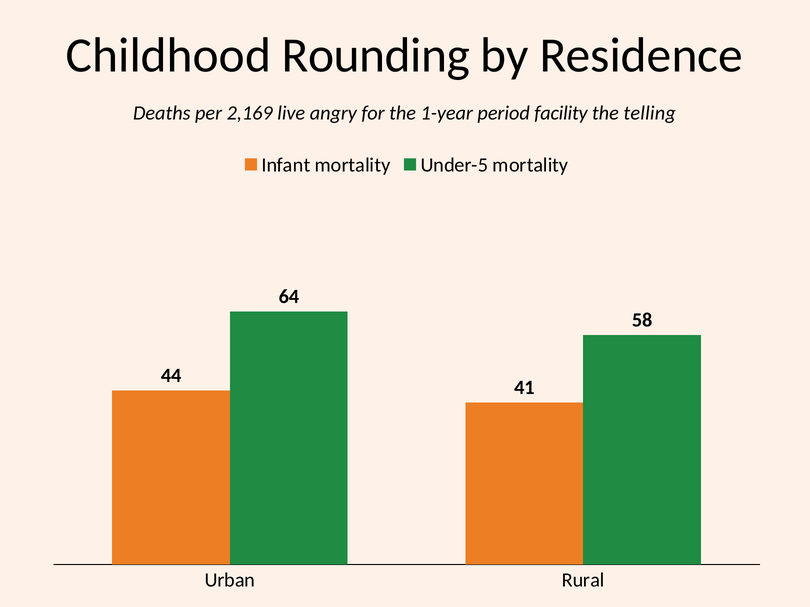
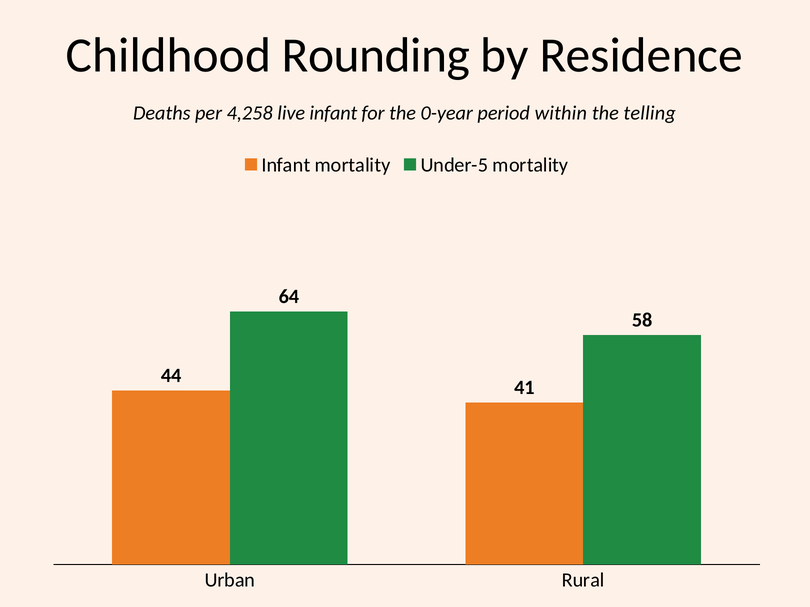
2,169: 2,169 -> 4,258 (250, 113)
live angry: angry -> infant (333, 113)
1-year: 1-year -> 0-year (447, 113)
facility: facility -> within (561, 113)
